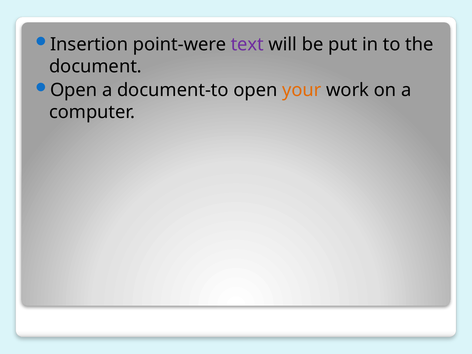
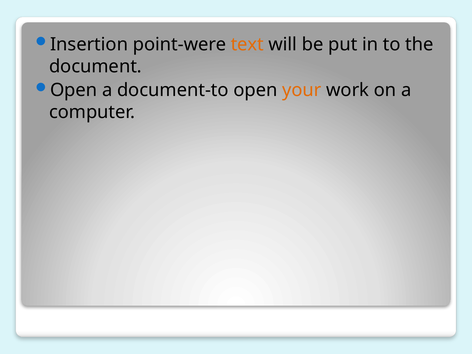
text colour: purple -> orange (247, 44)
